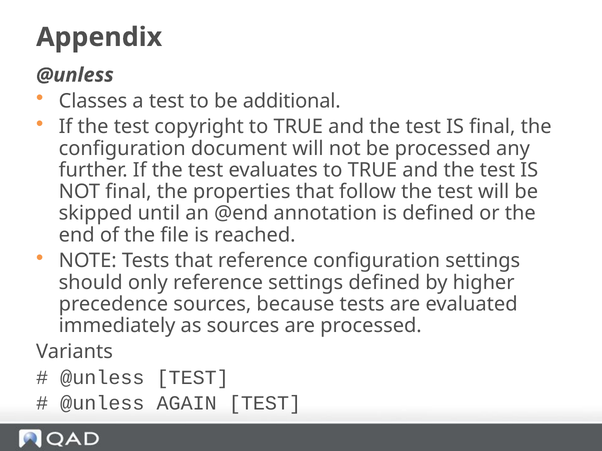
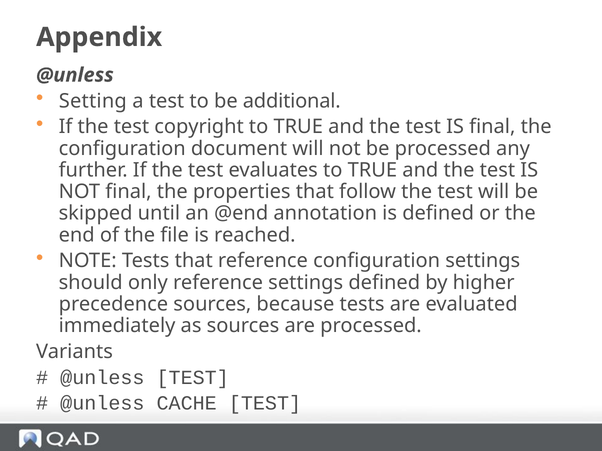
Classes: Classes -> Setting (93, 101)
AGAIN: AGAIN -> CACHE (187, 404)
